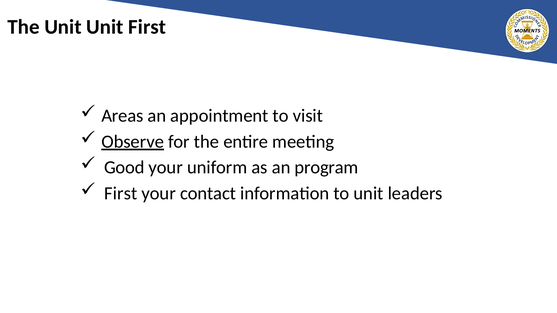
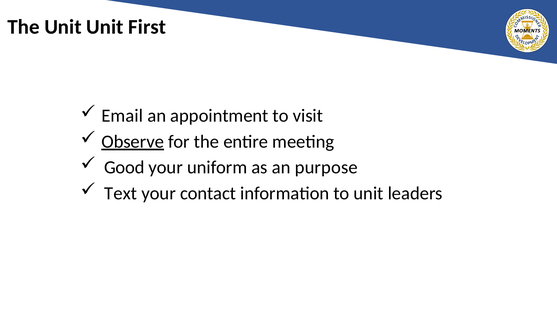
Areas: Areas -> Email (122, 116)
program: program -> purpose (326, 168)
First: First -> Text (121, 193)
